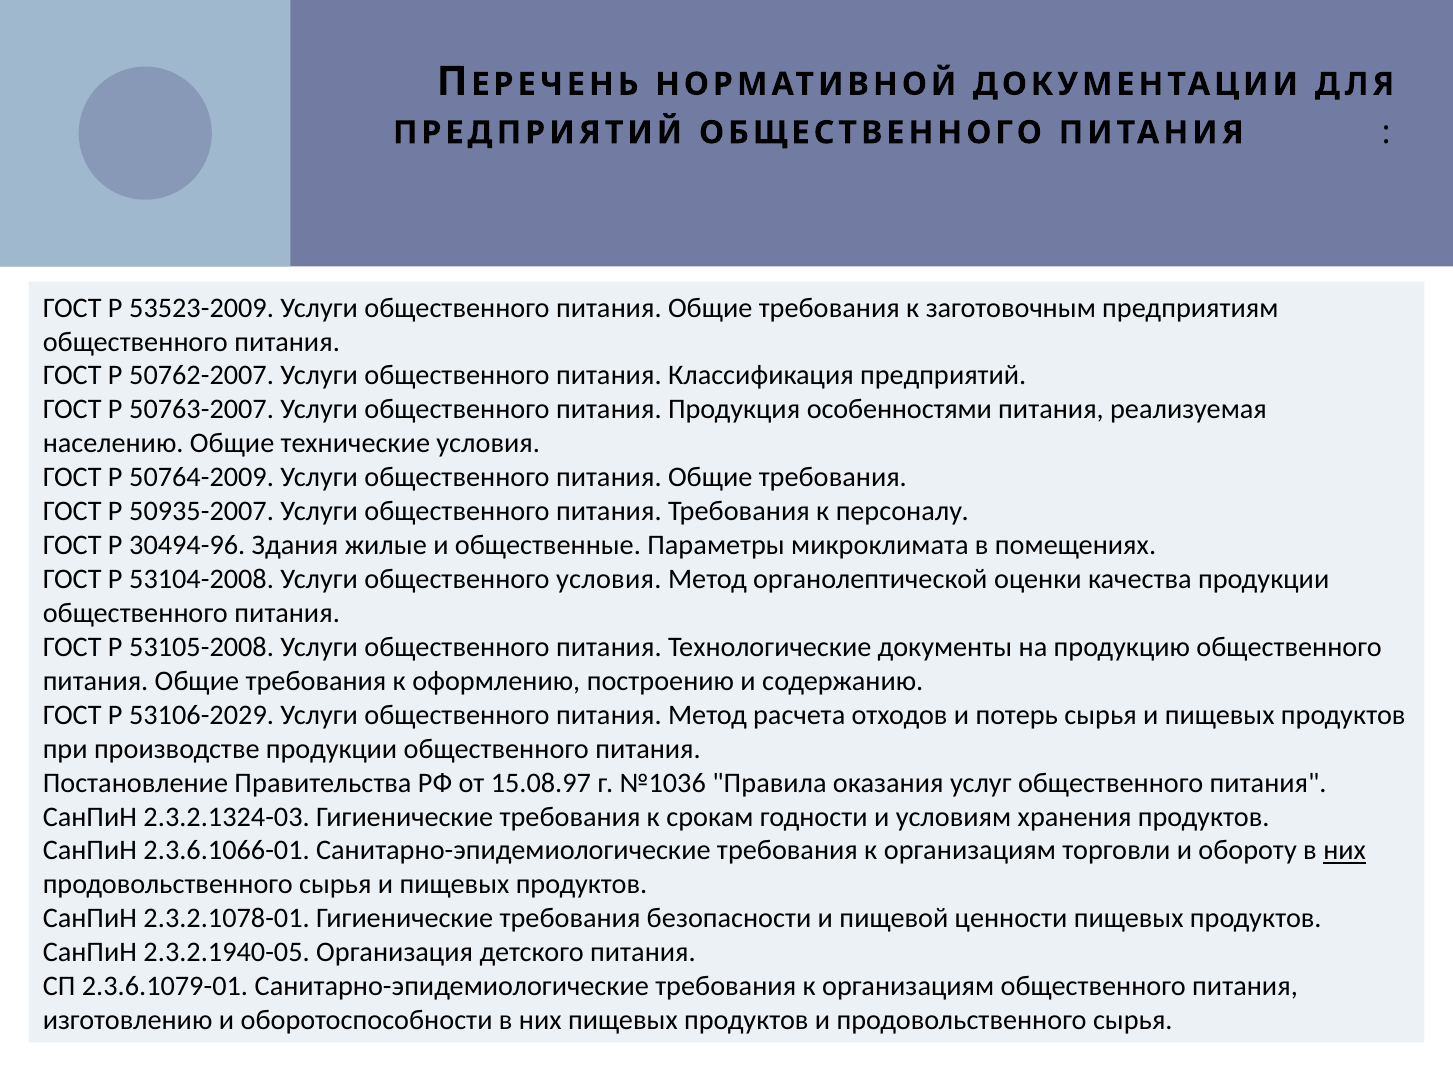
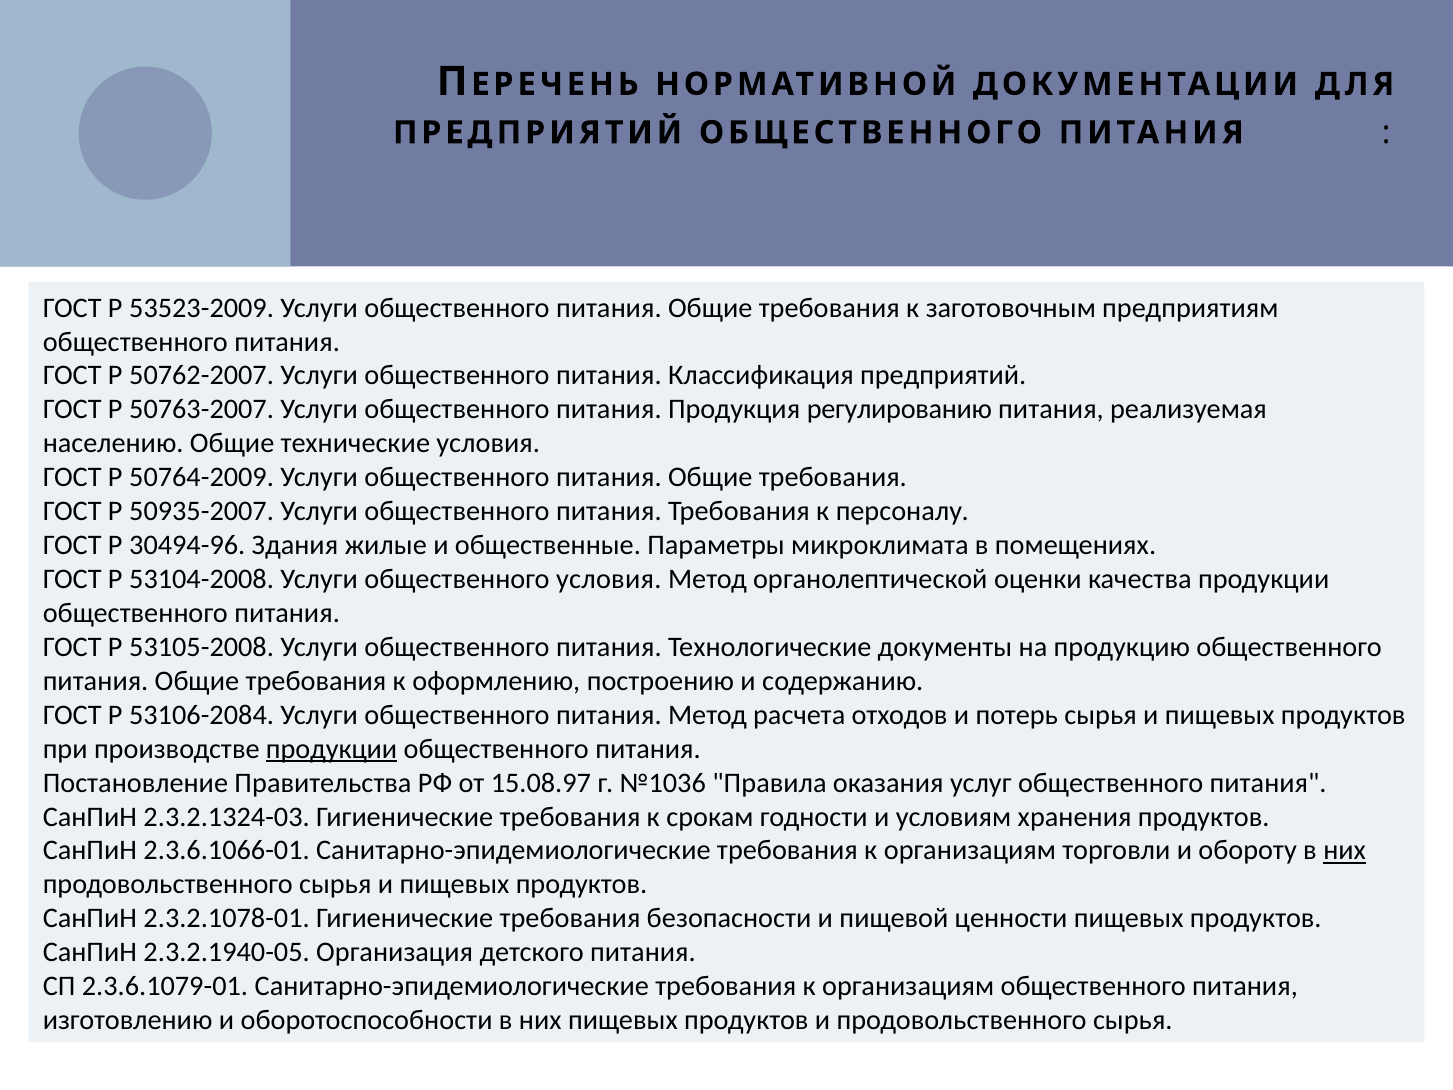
особенностями: особенностями -> регулированию (899, 409)
53106-2029: 53106-2029 -> 53106-2084 (201, 715)
продукции underline: none -> present (332, 749)
